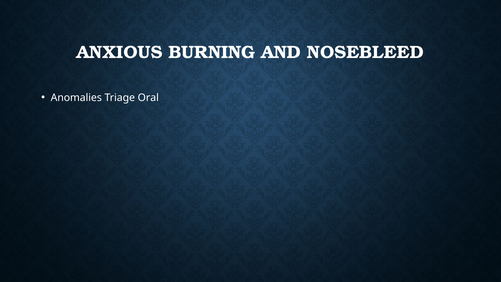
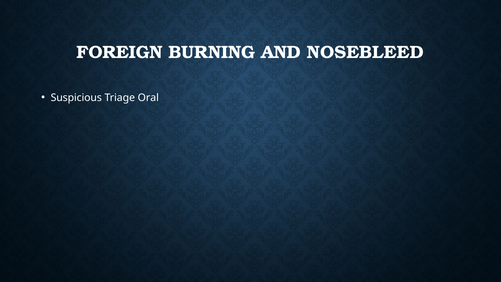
ANXIOUS: ANXIOUS -> FOREIGN (120, 52)
Anomalies: Anomalies -> Suspicious (76, 98)
